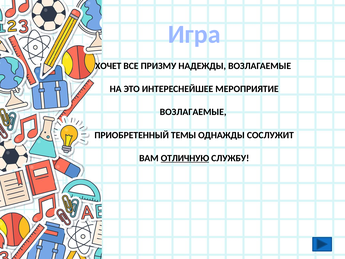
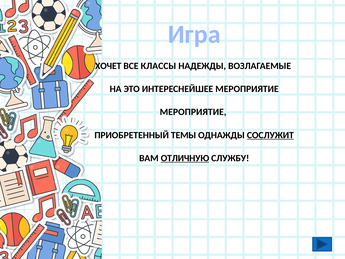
ПРИЗМУ: ПРИЗМУ -> КЛАССЫ (158, 66)
ВОЗЛАГАЕМЫЕ: ВОЗЛАГАЕМЫЕ -> МЕРОПРИЯТИЕ (193, 112)
СОСЛУЖИТ underline: none -> present (270, 135)
